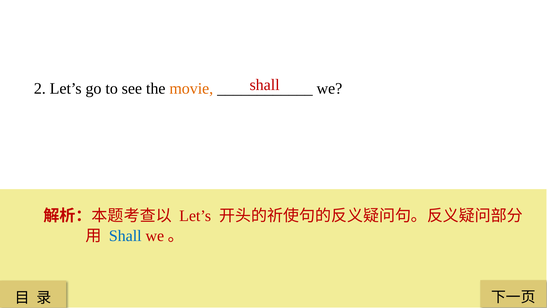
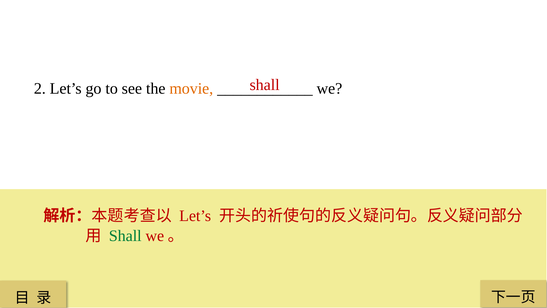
Shall colour: blue -> green (125, 236)
